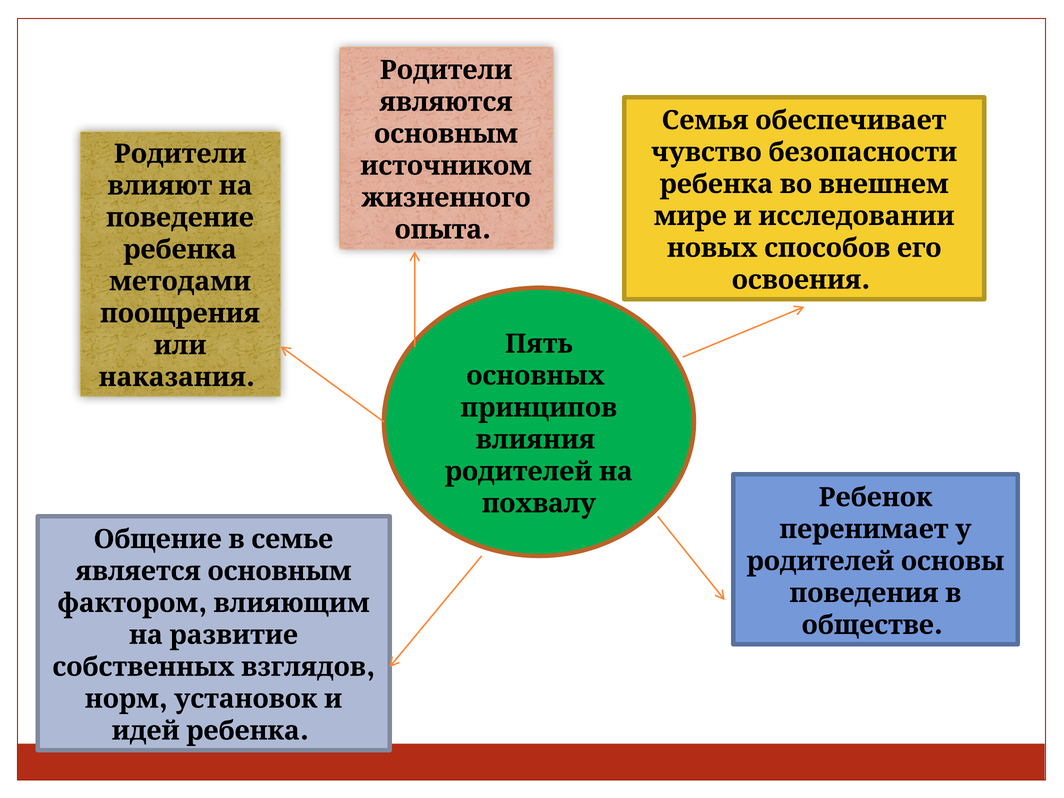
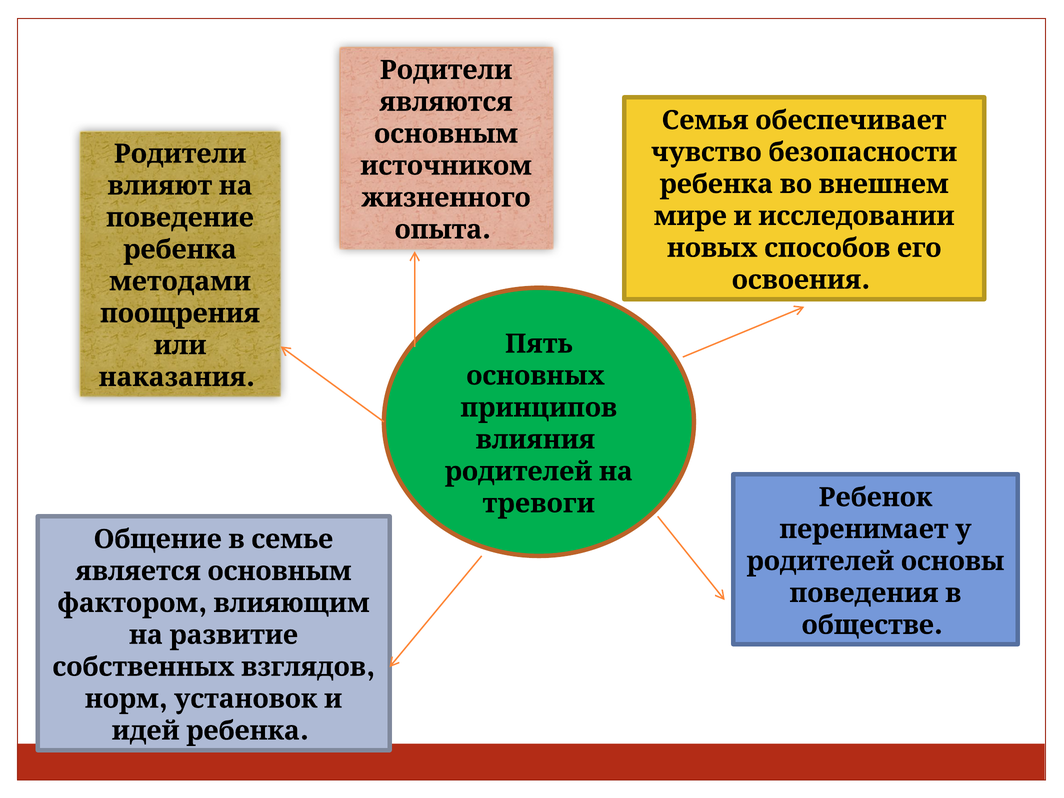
похвалу: похвалу -> тревоги (539, 503)
